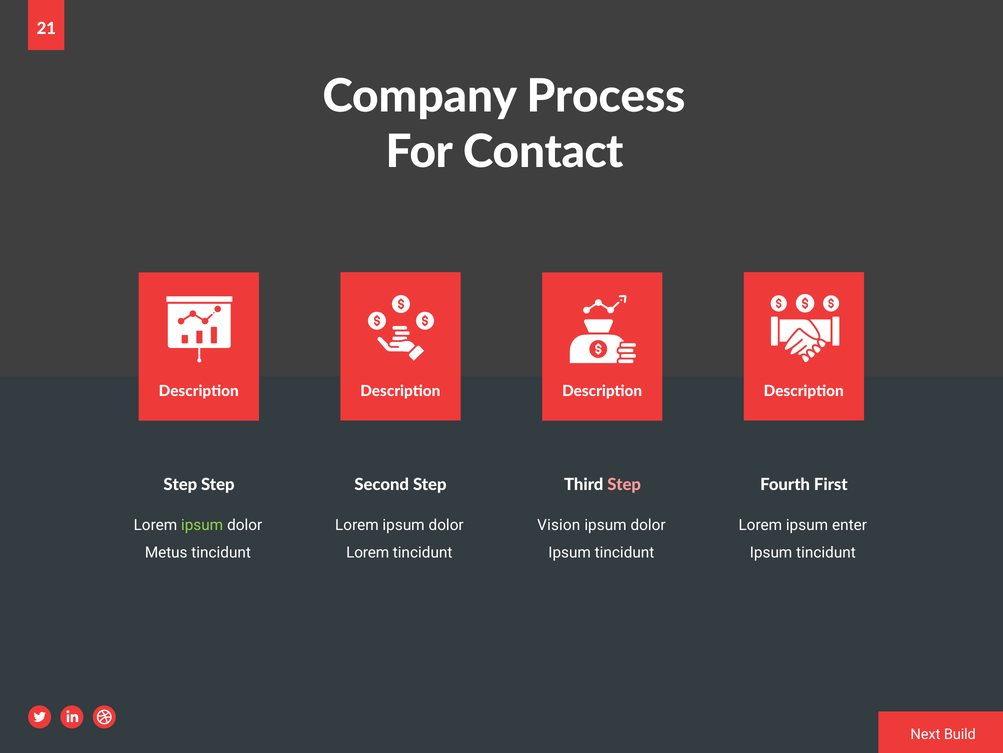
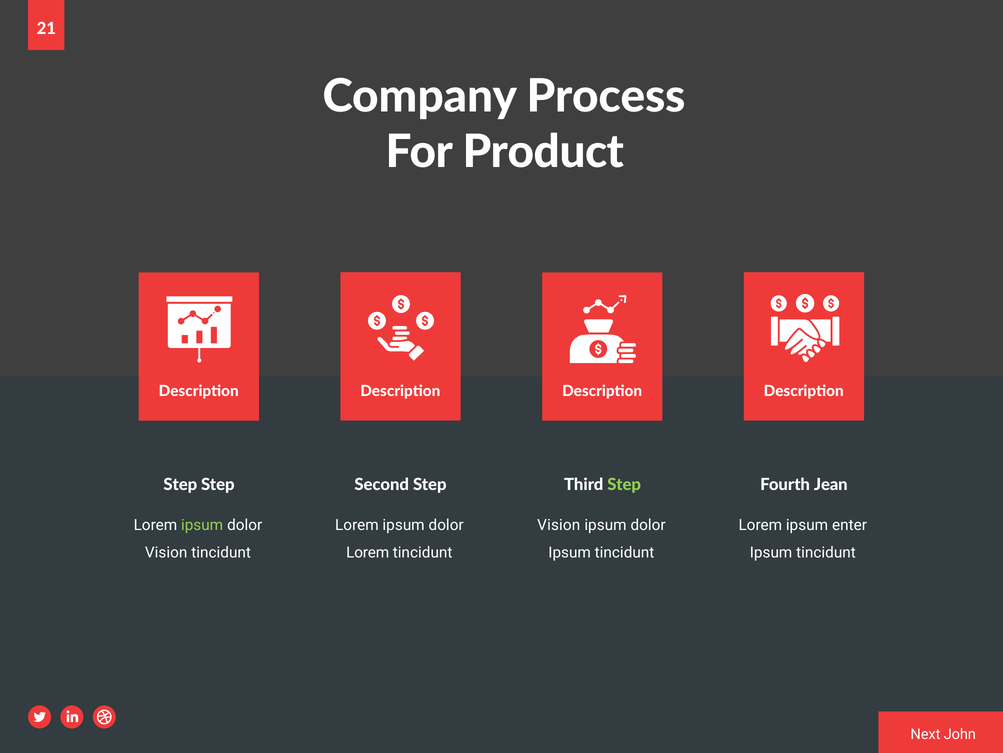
Contact: Contact -> Product (543, 152)
Step colour: pink -> light green (624, 484)
First: First -> Jean (831, 484)
Metus: Metus -> Vision (166, 552)
Build: Build -> John (960, 734)
